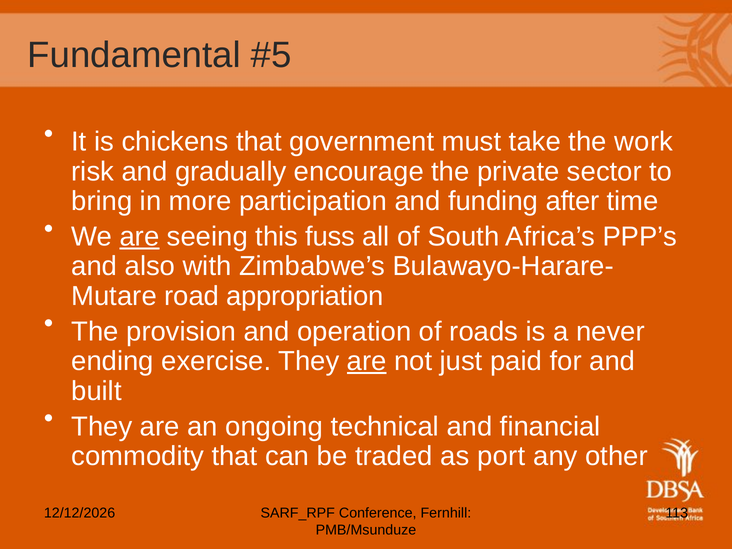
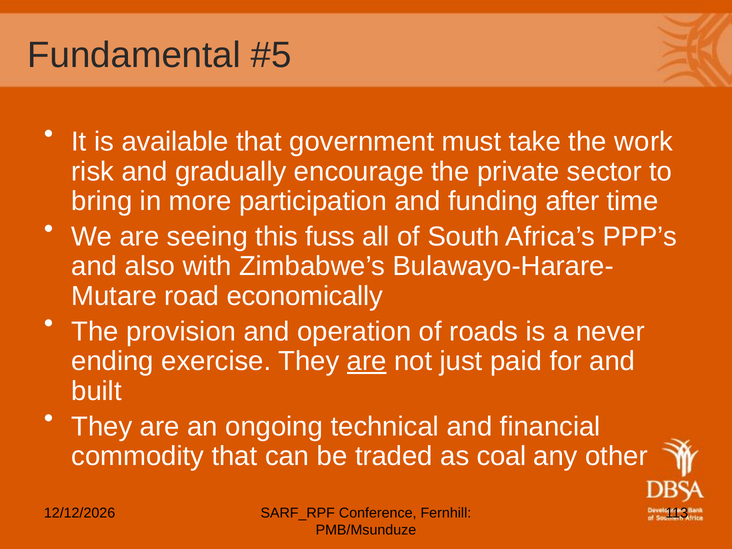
chickens: chickens -> available (175, 142)
are underline: present -> none (139, 237)
appropriation: appropriation -> economically (305, 296)
port: port -> coal (501, 456)
